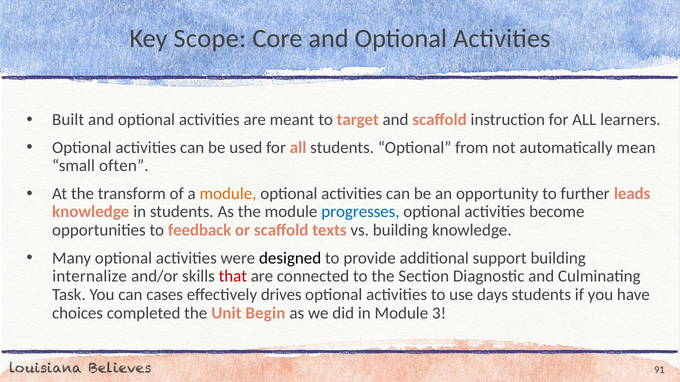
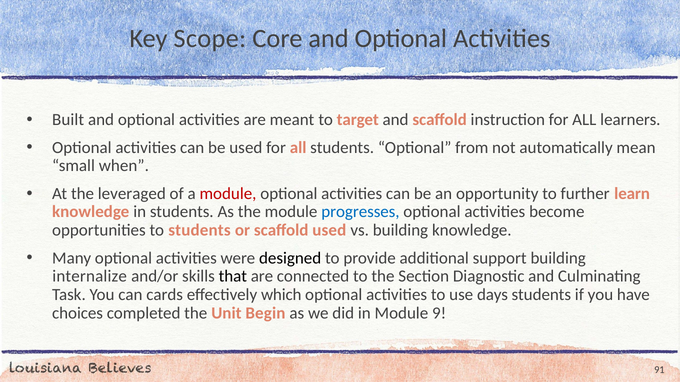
often: often -> when (124, 166)
transform: transform -> leveraged (132, 194)
module colour: orange -> red (228, 194)
leads: leads -> learn (632, 194)
to feedback: feedback -> students (199, 231)
scaffold texts: texts -> used (329, 231)
that colour: red -> black (233, 277)
cases: cases -> cards (165, 295)
drives: drives -> which (281, 295)
3: 3 -> 9 (439, 313)
